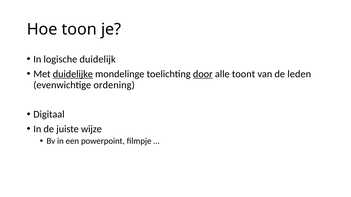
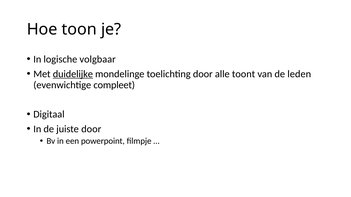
duidelijk: duidelijk -> volgbaar (98, 59)
door underline: present -> none (203, 74)
ordening: ordening -> compleet (114, 85)
juiste wijze: wijze -> door (91, 129)
